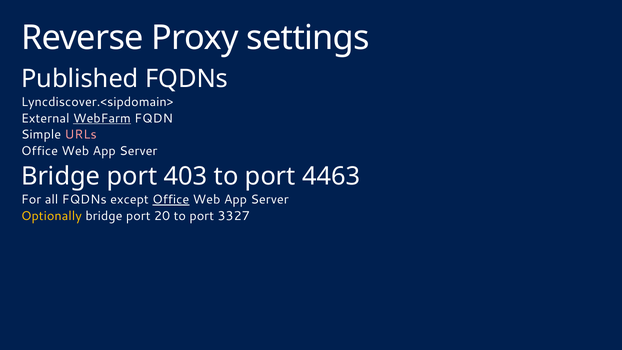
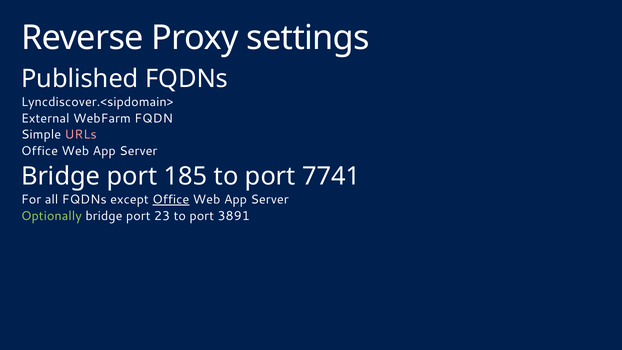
WebFarm underline: present -> none (102, 118)
403: 403 -> 185 (186, 176)
4463: 4463 -> 7741 (331, 176)
Optionally colour: yellow -> light green (51, 216)
20: 20 -> 23 (162, 216)
3327: 3327 -> 3891 (234, 216)
